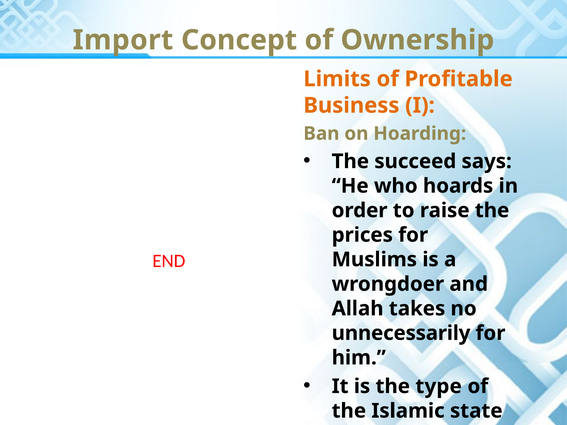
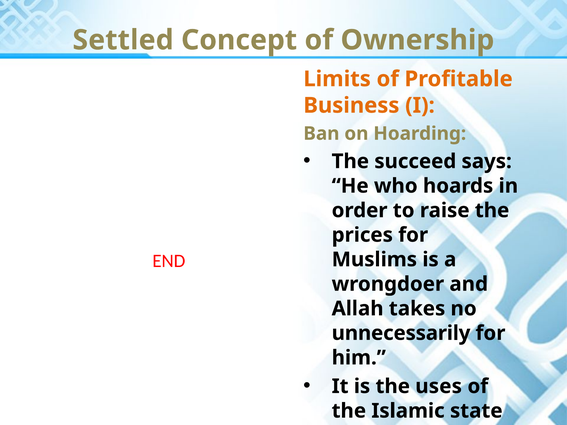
Import: Import -> Settled (123, 40)
type: type -> uses (439, 387)
